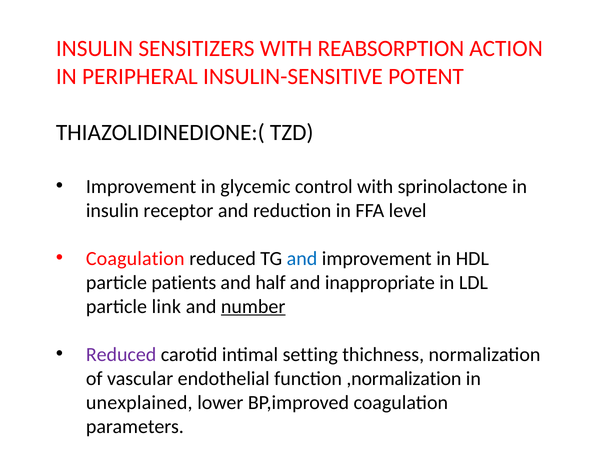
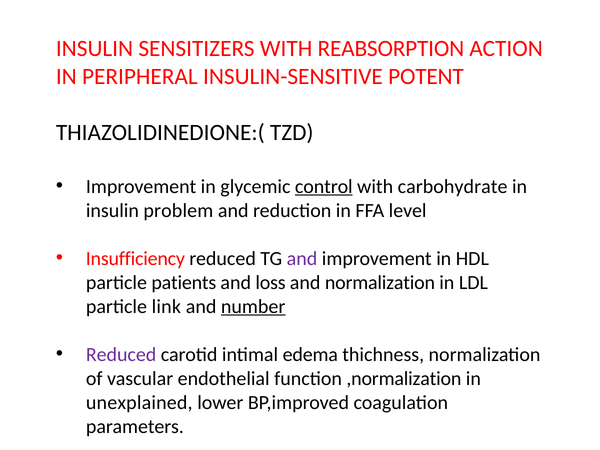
control underline: none -> present (324, 186)
sprinolactone: sprinolactone -> carbohydrate (453, 186)
receptor: receptor -> problem (178, 210)
Coagulation: Coagulation -> Insufficiency (135, 258)
and colour: blue -> purple (302, 258)
half: half -> loss (271, 282)
and inappropriate: inappropriate -> normalization (380, 282)
setting: setting -> edema (310, 354)
